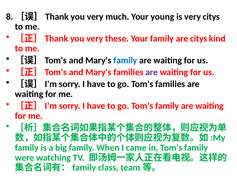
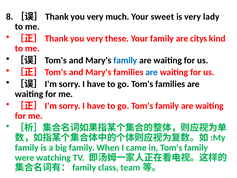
young: young -> sweet (162, 17)
very citys: citys -> lady (211, 17)
are colour: purple -> blue (152, 72)
